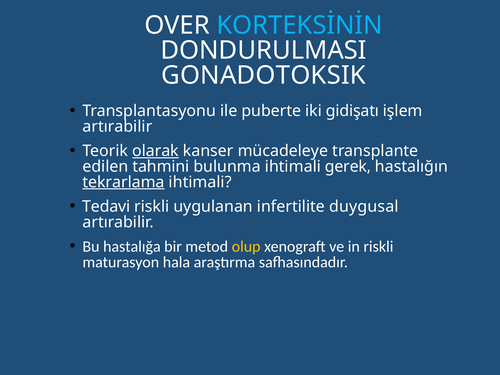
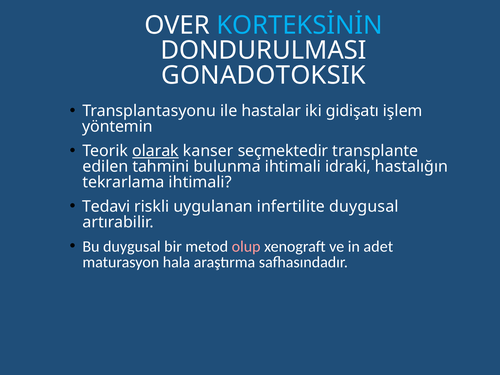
puberte: puberte -> hastalar (271, 111)
artırabilir: artırabilir -> yöntemin (117, 127)
mücadeleye: mücadeleye -> seçmektedir (283, 151)
gerek: gerek -> idraki (348, 167)
tekrarlama underline: present -> none (124, 182)
Bu hastalığa: hastalığa -> duygusal (132, 247)
olup colour: yellow -> pink (246, 247)
in riskli: riskli -> adet (378, 247)
